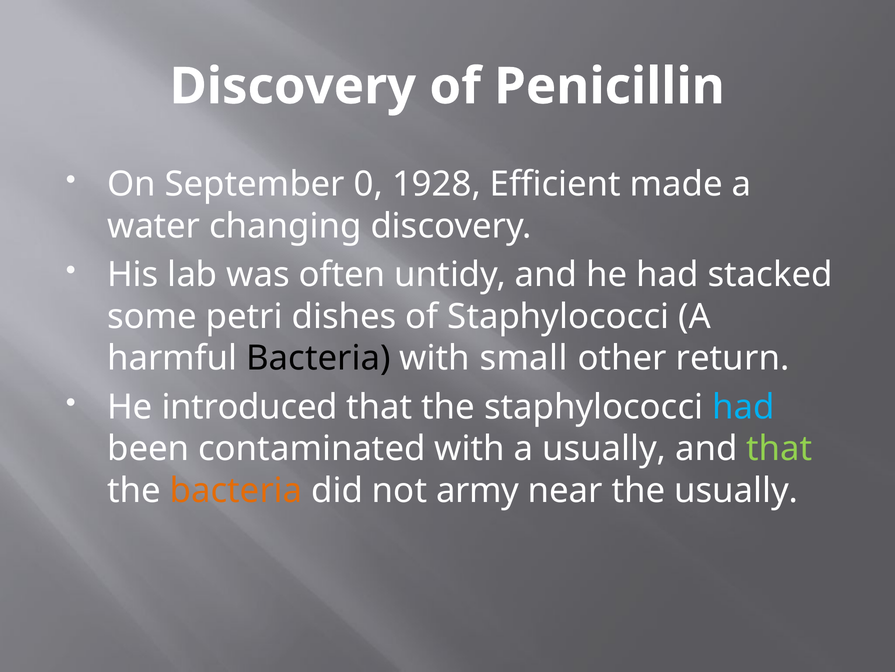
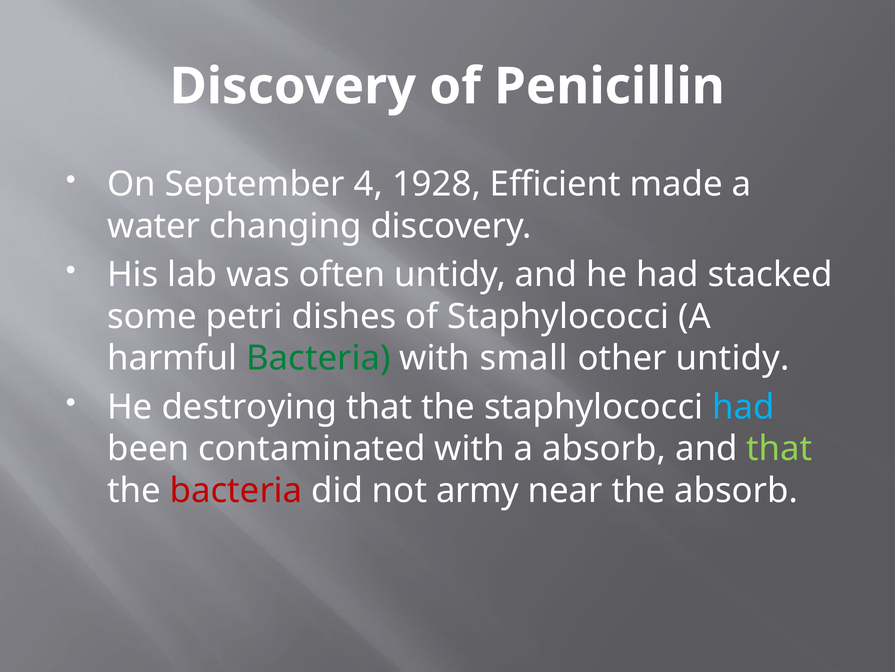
0: 0 -> 4 (368, 184)
Bacteria colour: black -> green (318, 358)
other return: return -> untidy (733, 358)
introduced: introduced -> destroying (249, 407)
a usually: usually -> absorb (604, 448)
bacteria colour: orange -> red (236, 490)
the usually: usually -> absorb (736, 490)
